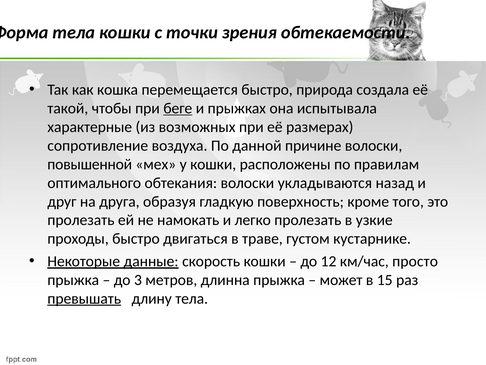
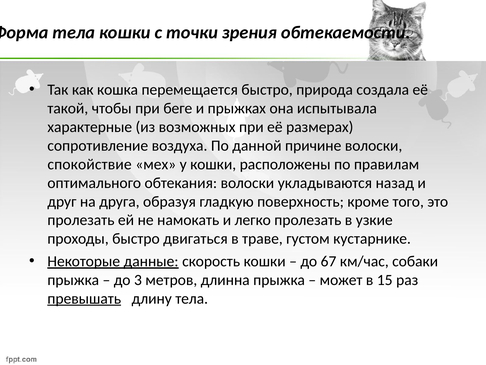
беге underline: present -> none (178, 108)
повышенной: повышенной -> спокойствие (90, 164)
12: 12 -> 67 (329, 261)
просто: просто -> собаки (415, 261)
